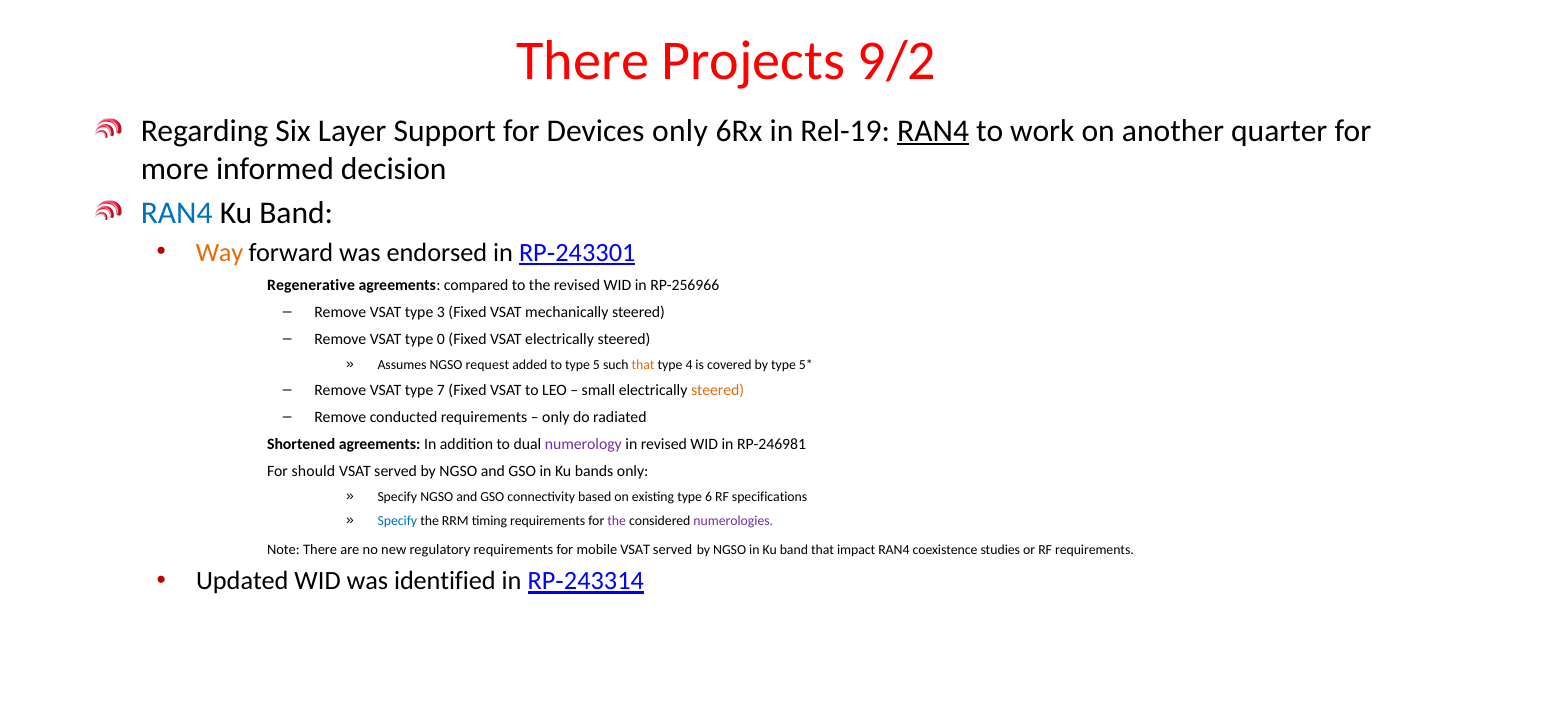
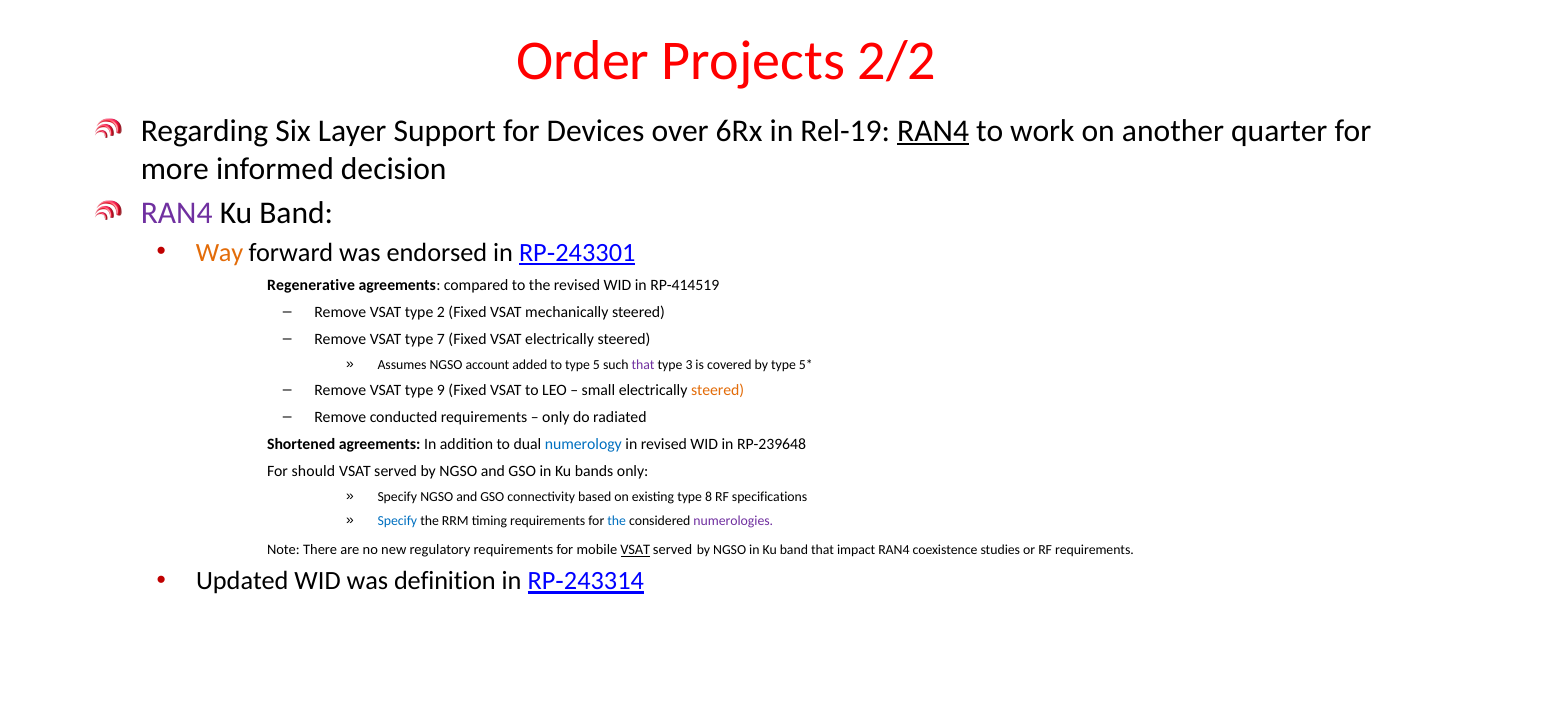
There: There -> Order (583, 61)
9/2: 9/2 -> 2/2 (897, 61)
Devices only: only -> over (680, 131)
RAN4 colour: blue -> purple (177, 213)
RP-256966: RP-256966 -> RP-414519 (685, 286)
3: 3 -> 2 (441, 312)
0: 0 -> 7 (441, 339)
request: request -> account (487, 365)
that colour: orange -> purple (643, 365)
4: 4 -> 3 (689, 365)
7: 7 -> 9 (441, 391)
numerology colour: purple -> blue (583, 444)
RP-246981: RP-246981 -> RP-239648 (772, 444)
6: 6 -> 8 (709, 497)
the colour: purple -> blue (617, 521)
VSAT underline: none -> present (635, 550)
identified: identified -> definition (445, 581)
